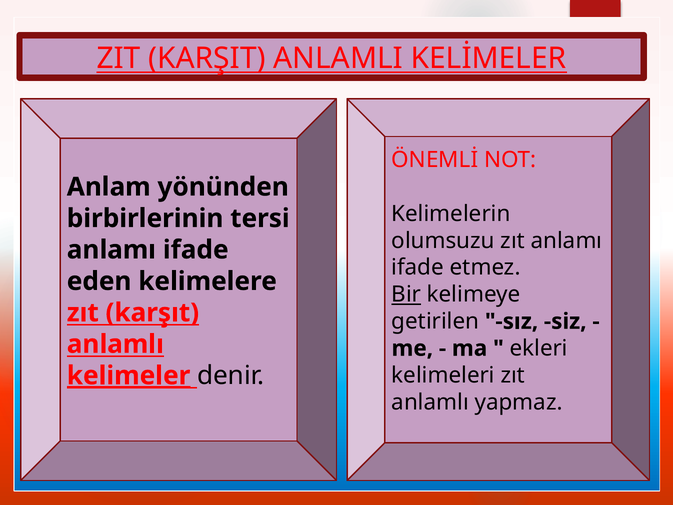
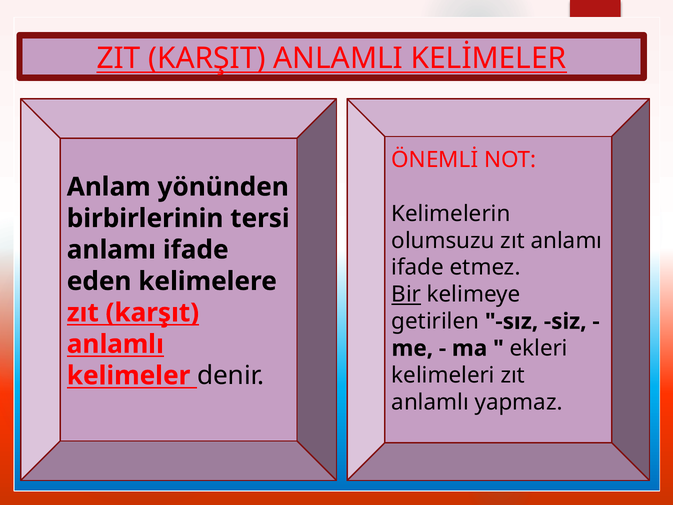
kelimeler underline: present -> none (129, 375)
